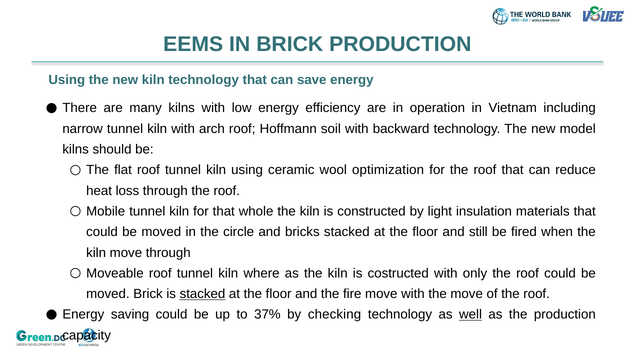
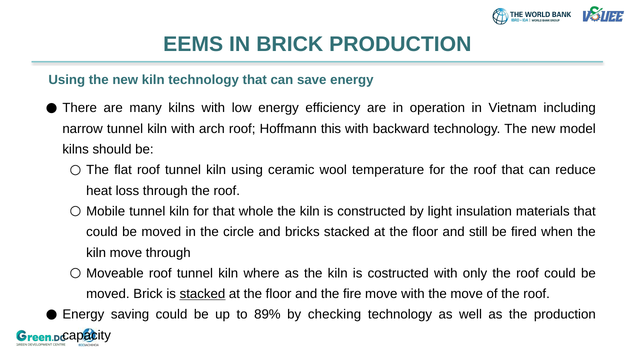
soil: soil -> this (331, 129)
optimization: optimization -> temperature (388, 170)
37%: 37% -> 89% (267, 315)
well underline: present -> none (471, 315)
